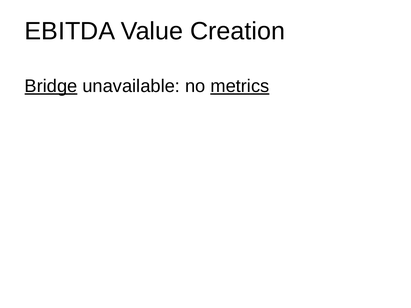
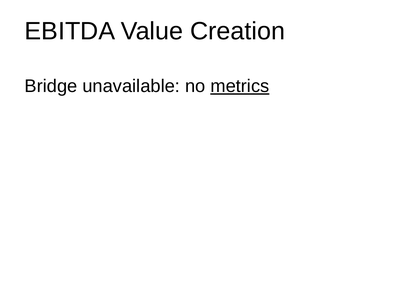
Bridge underline: present -> none (51, 86)
